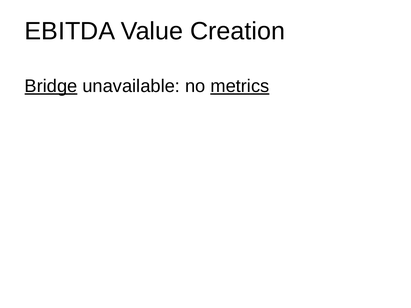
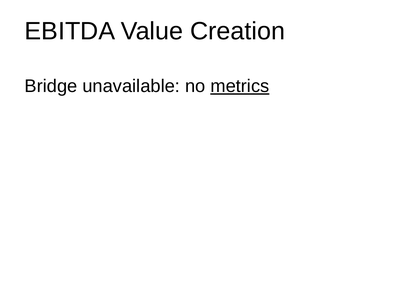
Bridge underline: present -> none (51, 86)
